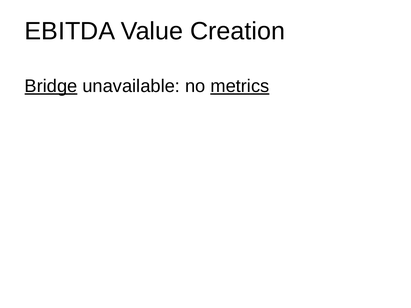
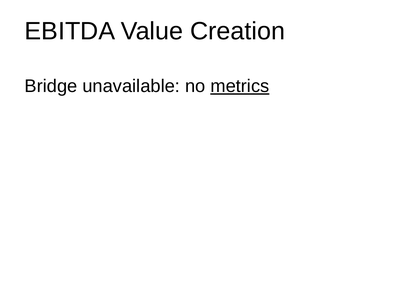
Bridge underline: present -> none (51, 86)
